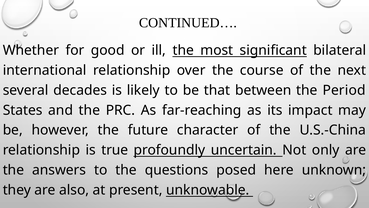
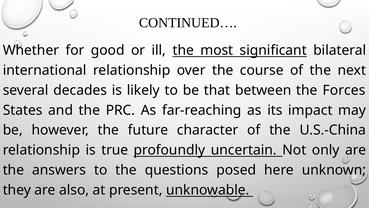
Period: Period -> Forces (344, 90)
